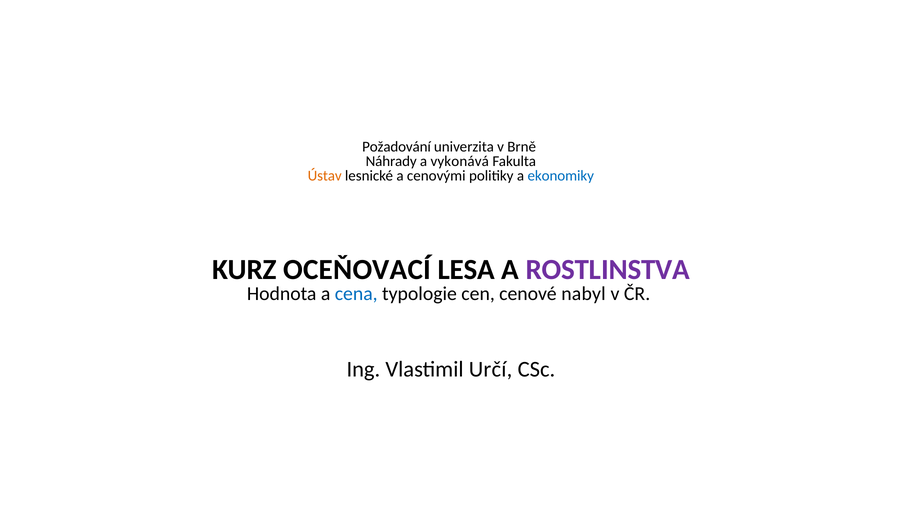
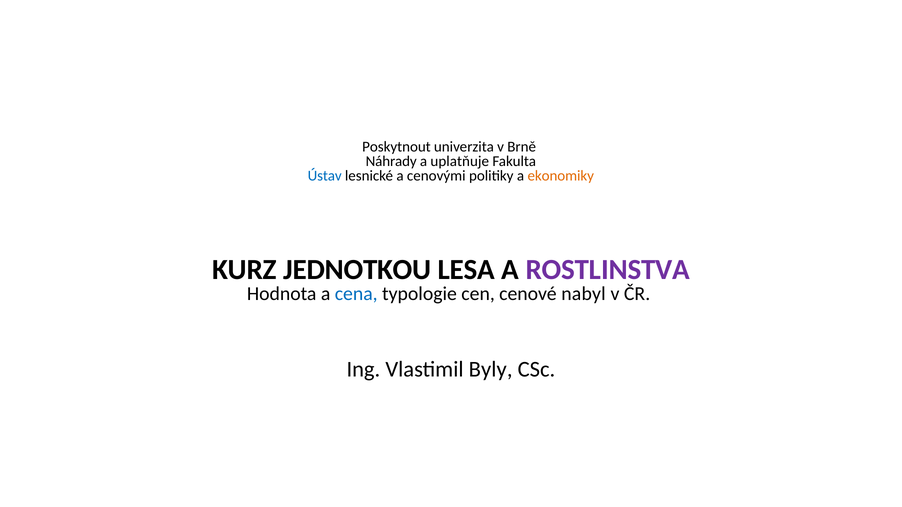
Požadování: Požadování -> Poskytnout (396, 147)
vykonává: vykonává -> uplatňuje (460, 161)
Ústav colour: orange -> blue (325, 176)
ekonomiky colour: blue -> orange (561, 176)
OCEŇOVACÍ: OCEŇOVACÍ -> JEDNOTKOU (357, 270)
Určí: Určí -> Byly (491, 370)
